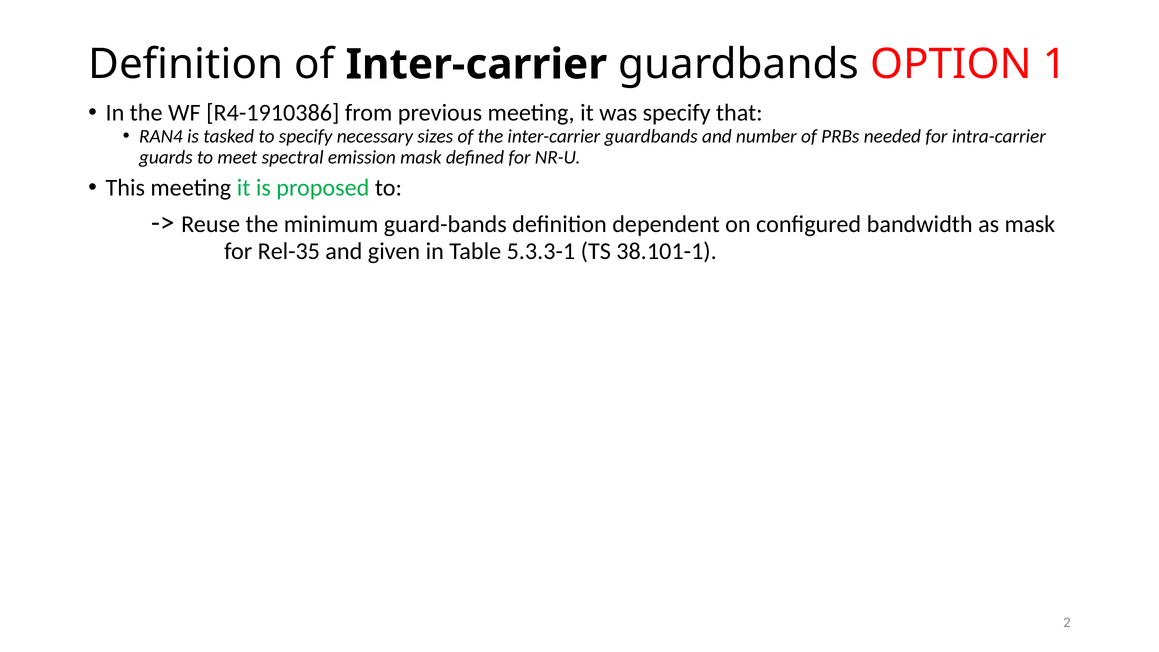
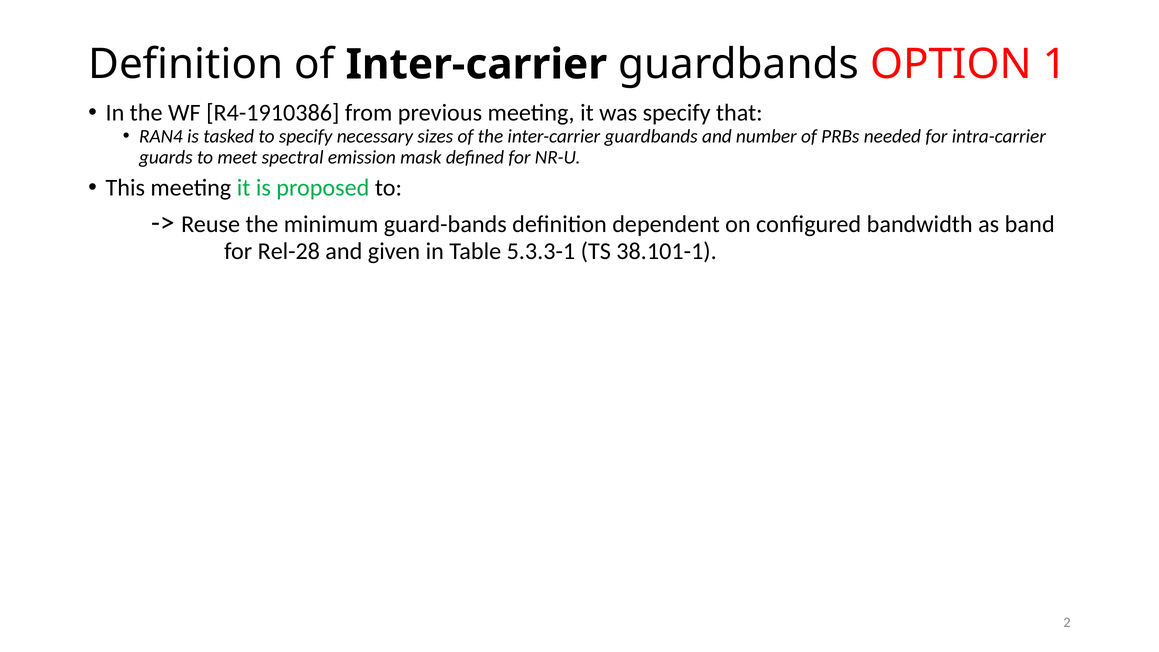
as mask: mask -> band (1030, 224)
Rel-35: Rel-35 -> Rel-28 (289, 251)
